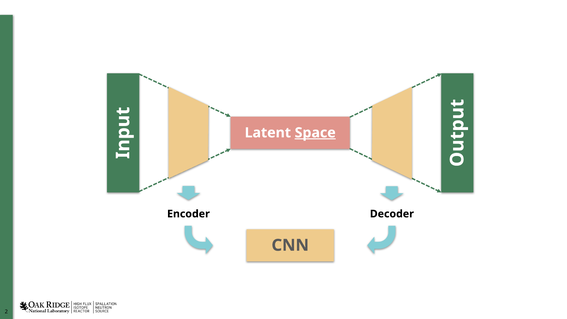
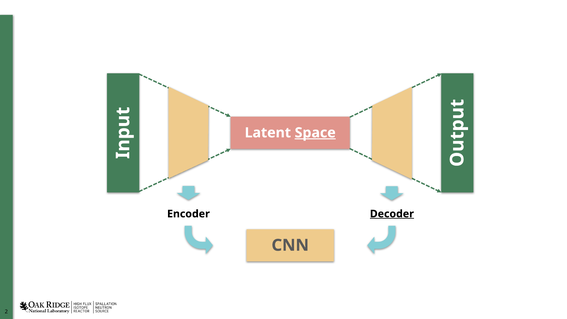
Decoder underline: none -> present (392, 214)
